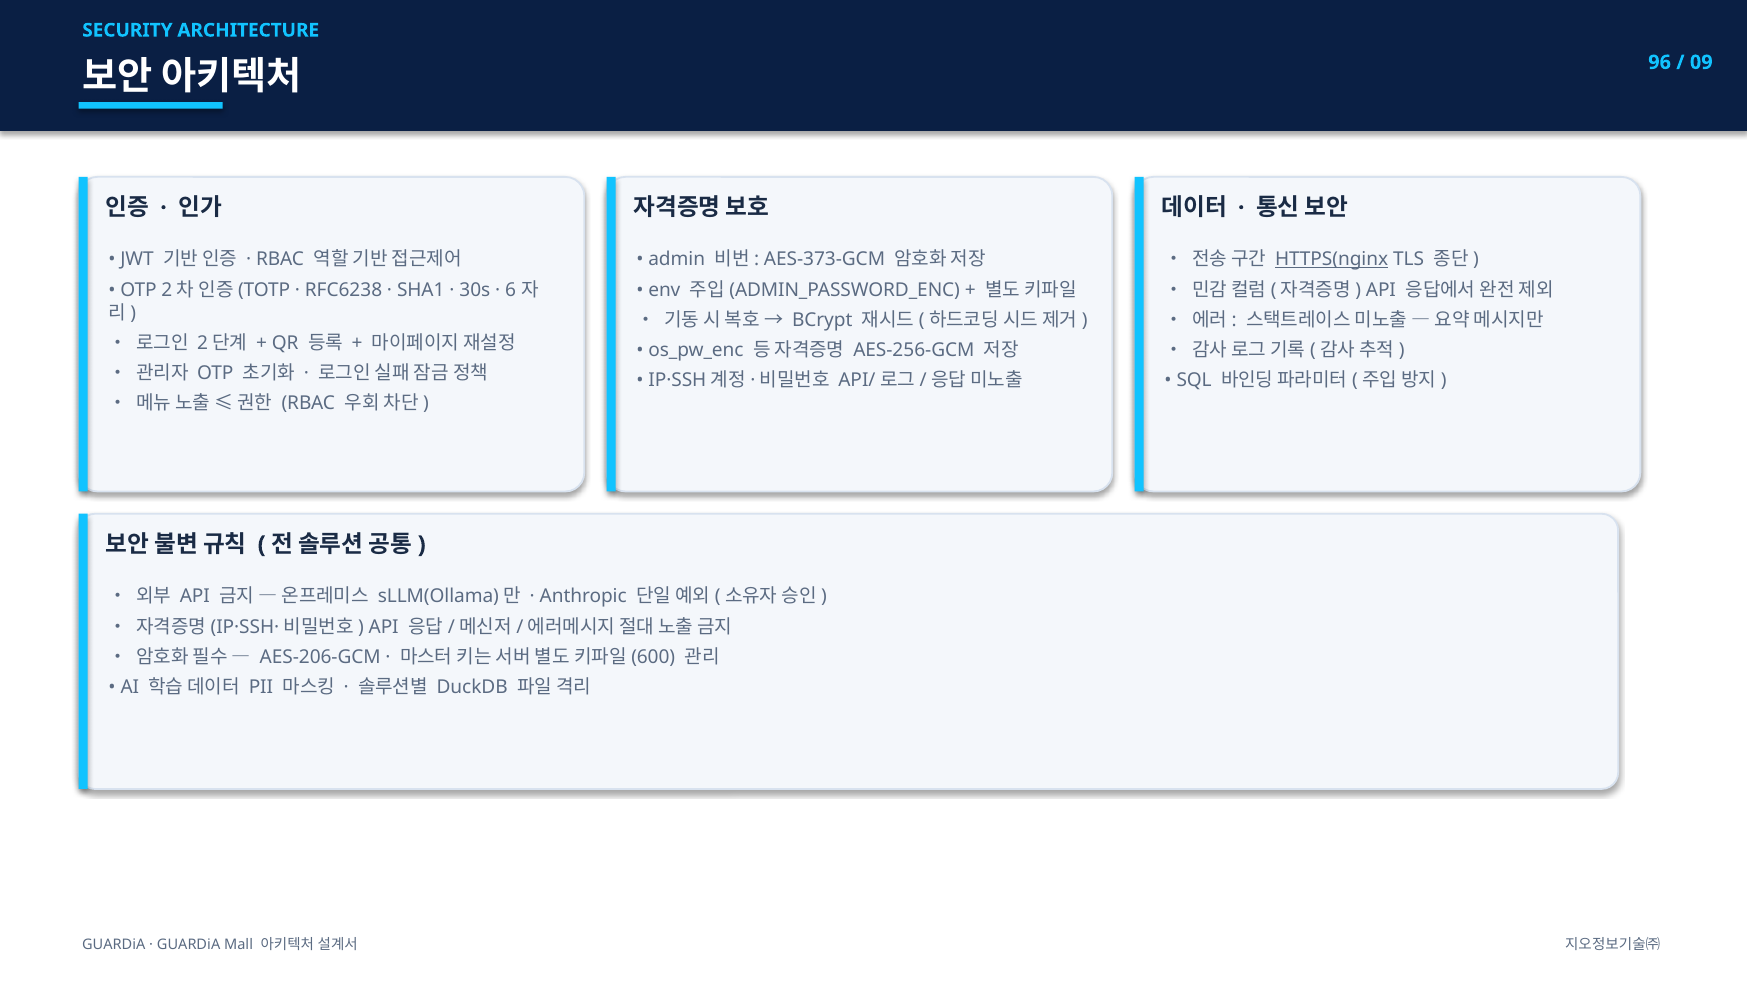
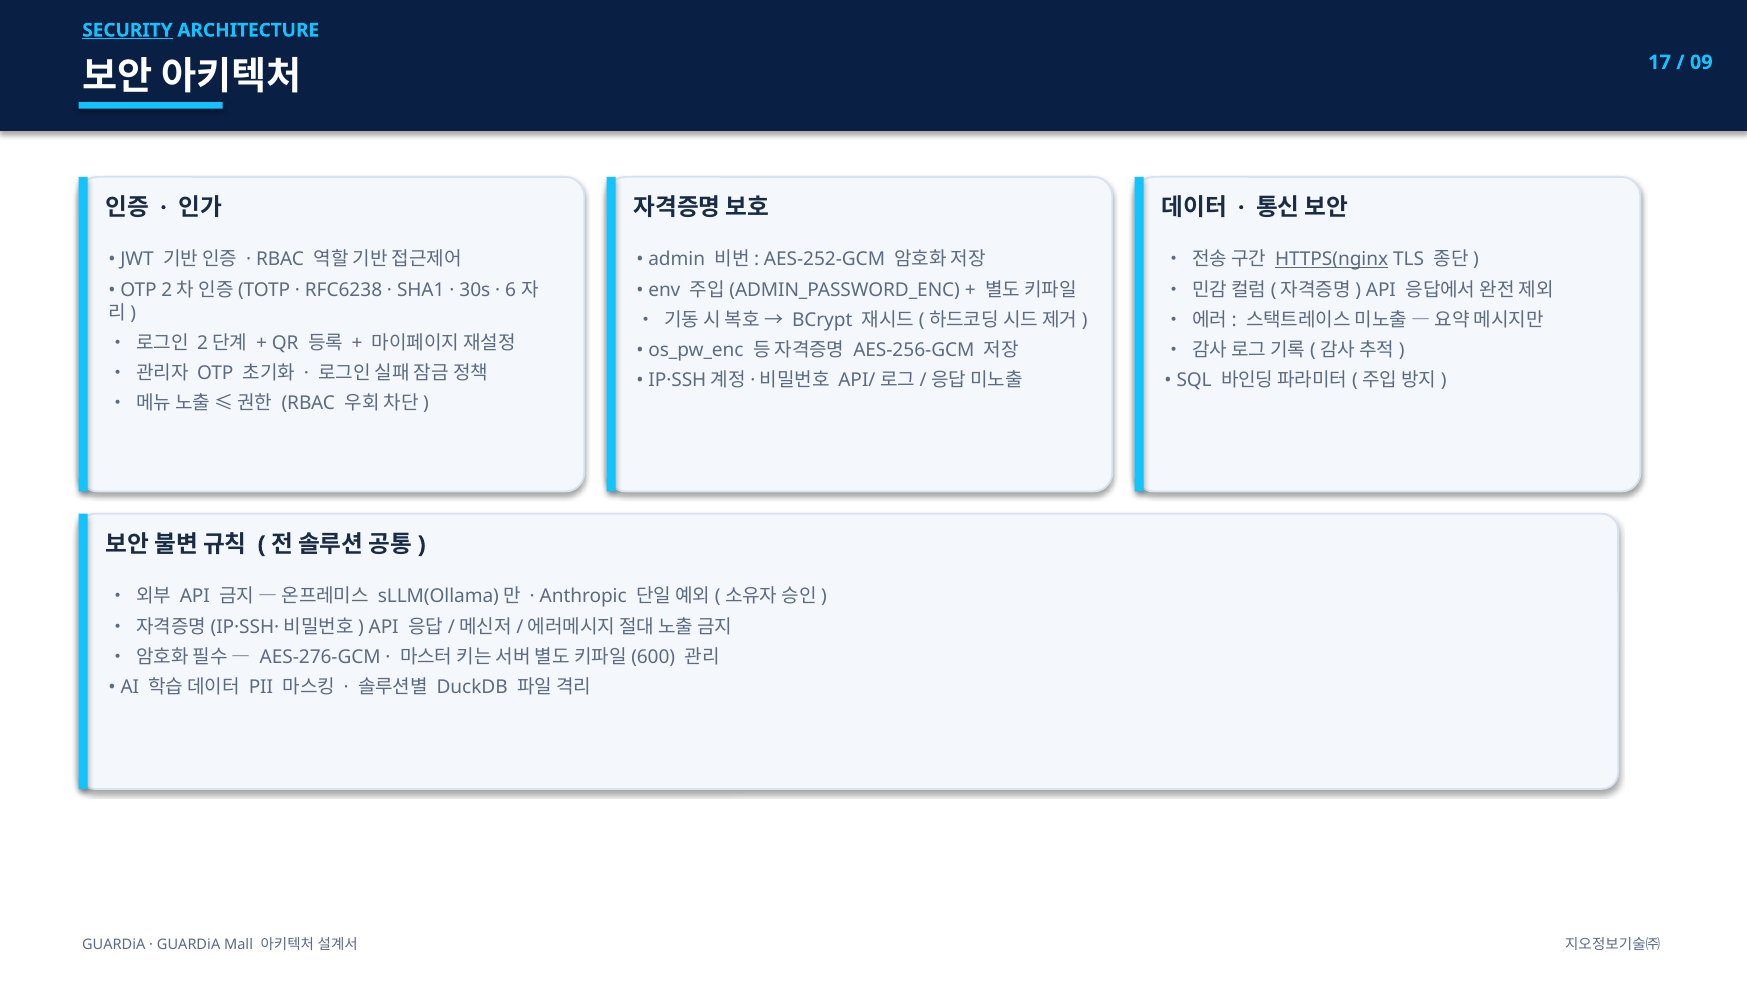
SECURITY underline: none -> present (127, 30)
96: 96 -> 17 (1660, 62)
AES-373-GCM: AES-373-GCM -> AES-252-GCM (825, 260)
AES-206-GCM: AES-206-GCM -> AES-276-GCM (320, 657)
